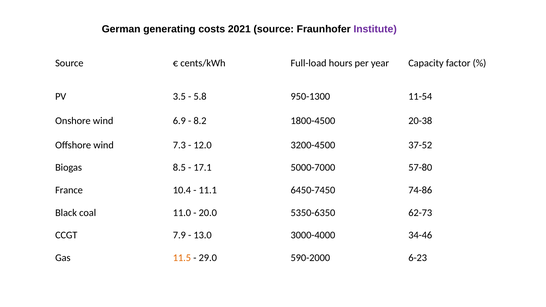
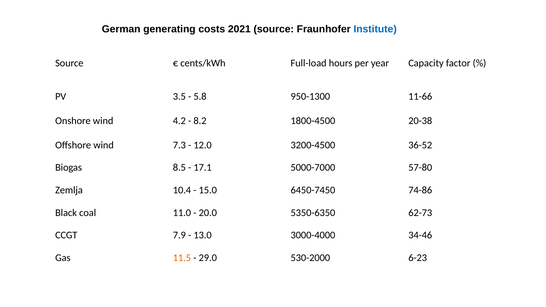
Institute colour: purple -> blue (375, 29)
11-54: 11-54 -> 11-66 (420, 97)
6.9: 6.9 -> 4.2 (179, 121)
37-52: 37-52 -> 36-52 (420, 145)
France: France -> Zemlja (69, 190)
11.1: 11.1 -> 15.0 (208, 190)
590-2000: 590-2000 -> 530-2000 (310, 258)
